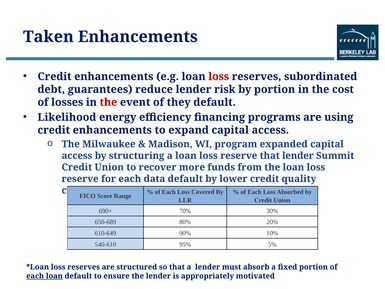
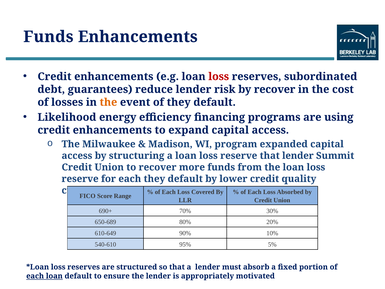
Taken: Taken -> Funds (48, 37)
by portion: portion -> recover (275, 89)
the colour: red -> orange (108, 102)
each data: data -> they (154, 179)
